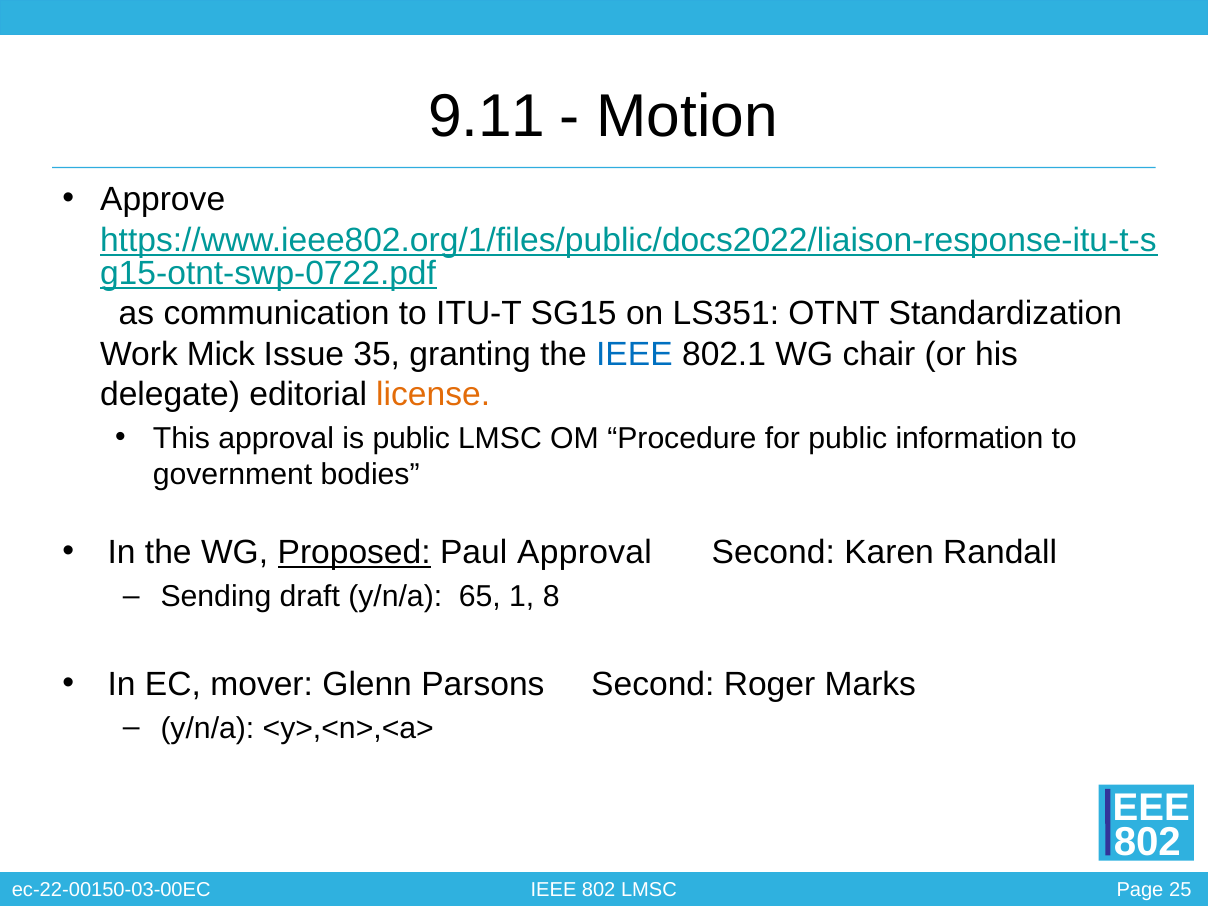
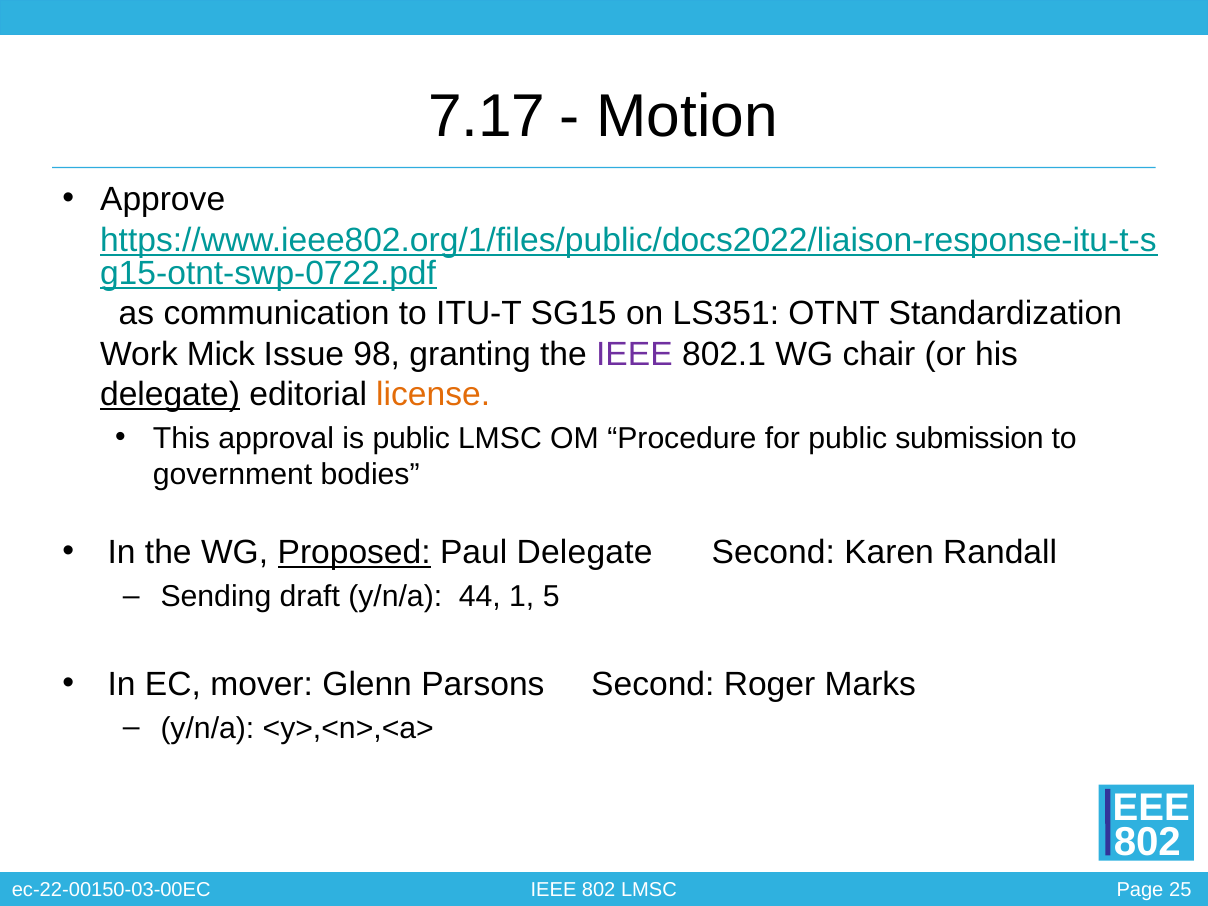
9.11: 9.11 -> 7.17 (487, 117)
35: 35 -> 98 (377, 354)
IEEE colour: blue -> purple (634, 354)
delegate underline: none -> present (170, 394)
information: information -> submission (970, 438)
Paul Approval: Approval -> Delegate (585, 553)
65: 65 -> 44 (480, 597)
8: 8 -> 5 (551, 597)
